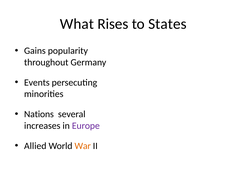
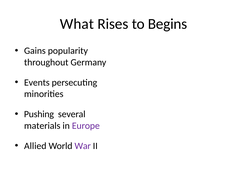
States: States -> Begins (168, 24)
Nations: Nations -> Pushing (39, 114)
increases: increases -> materials (42, 126)
War colour: orange -> purple (83, 146)
